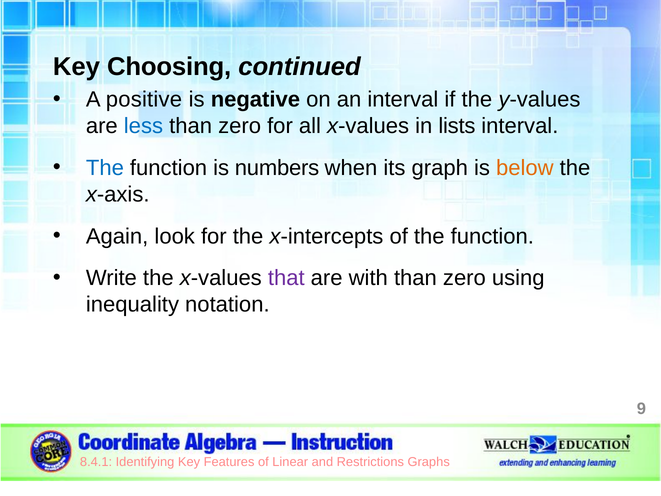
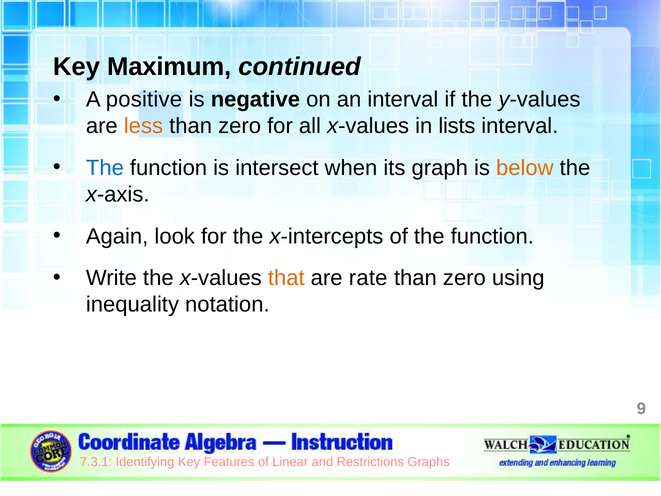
Choosing: Choosing -> Maximum (169, 67)
less colour: blue -> orange (143, 126)
numbers: numbers -> intersect (277, 168)
that colour: purple -> orange (286, 278)
with: with -> rate (368, 278)
8.4.1: 8.4.1 -> 7.3.1 (96, 462)
